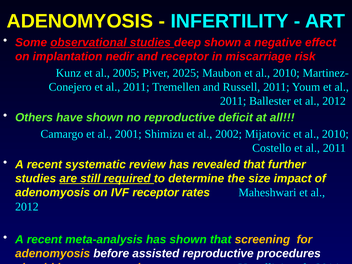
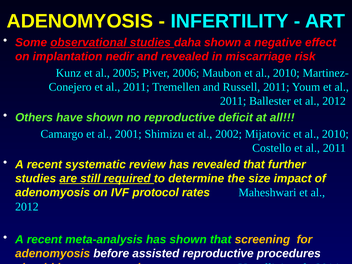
deep: deep -> daha (188, 42)
and receptor: receptor -> revealed (185, 56)
2025: 2025 -> 2006 (186, 73)
IVF receptor: receptor -> protocol (156, 193)
